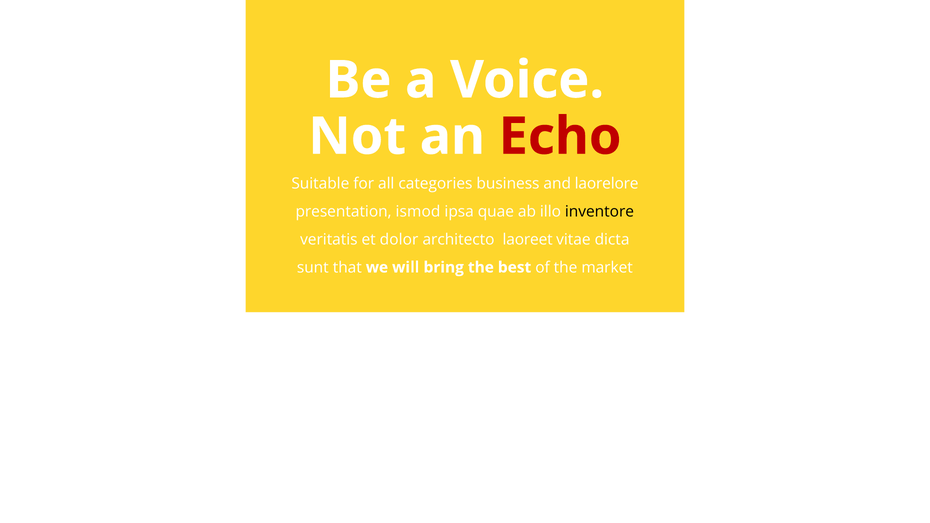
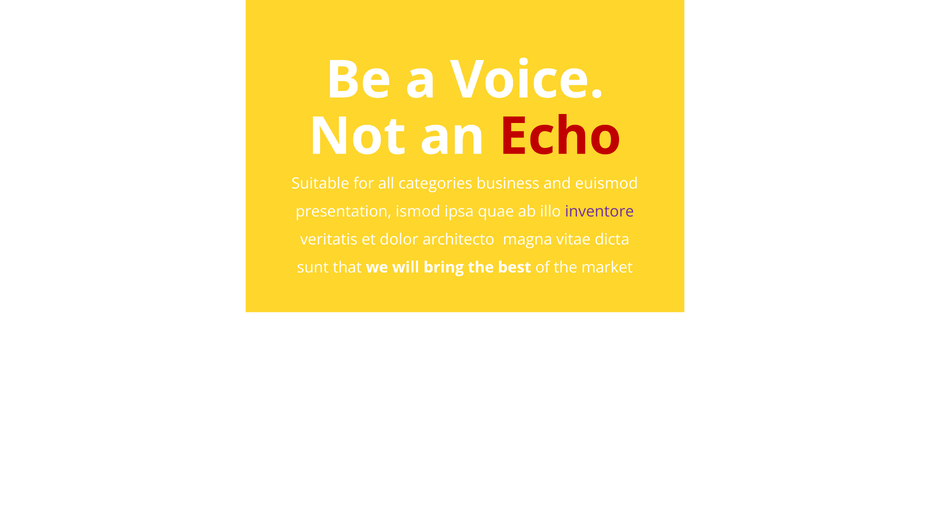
laorelore: laorelore -> euismod (607, 184)
inventore colour: black -> purple (599, 212)
laoreet: laoreet -> magna (528, 240)
